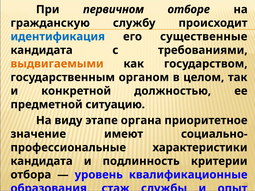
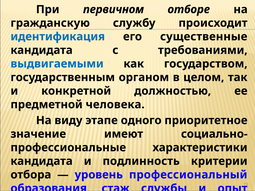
выдвигаемыми colour: orange -> blue (57, 64)
ситуацию: ситуацию -> человека (115, 105)
органа: органа -> одного (141, 121)
квалификационные: квалификационные -> профессиональный (188, 175)
